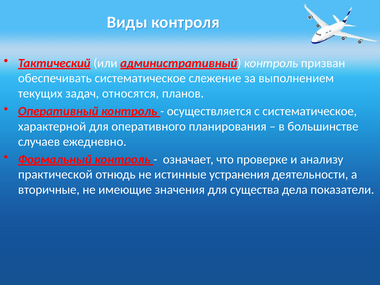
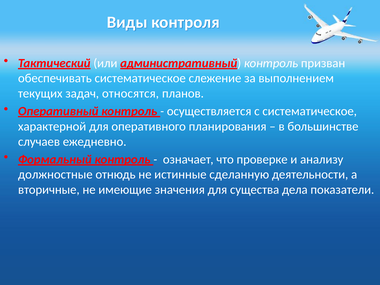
практической: практической -> должностные (55, 175)
устранения: устранения -> сделанную (239, 175)
